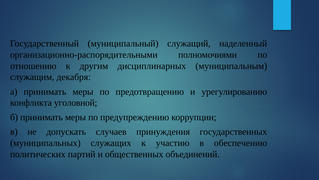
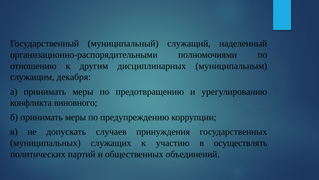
уголовной: уголовной -> виновного (76, 103)
обеспечению: обеспечению -> осуществлять (241, 143)
